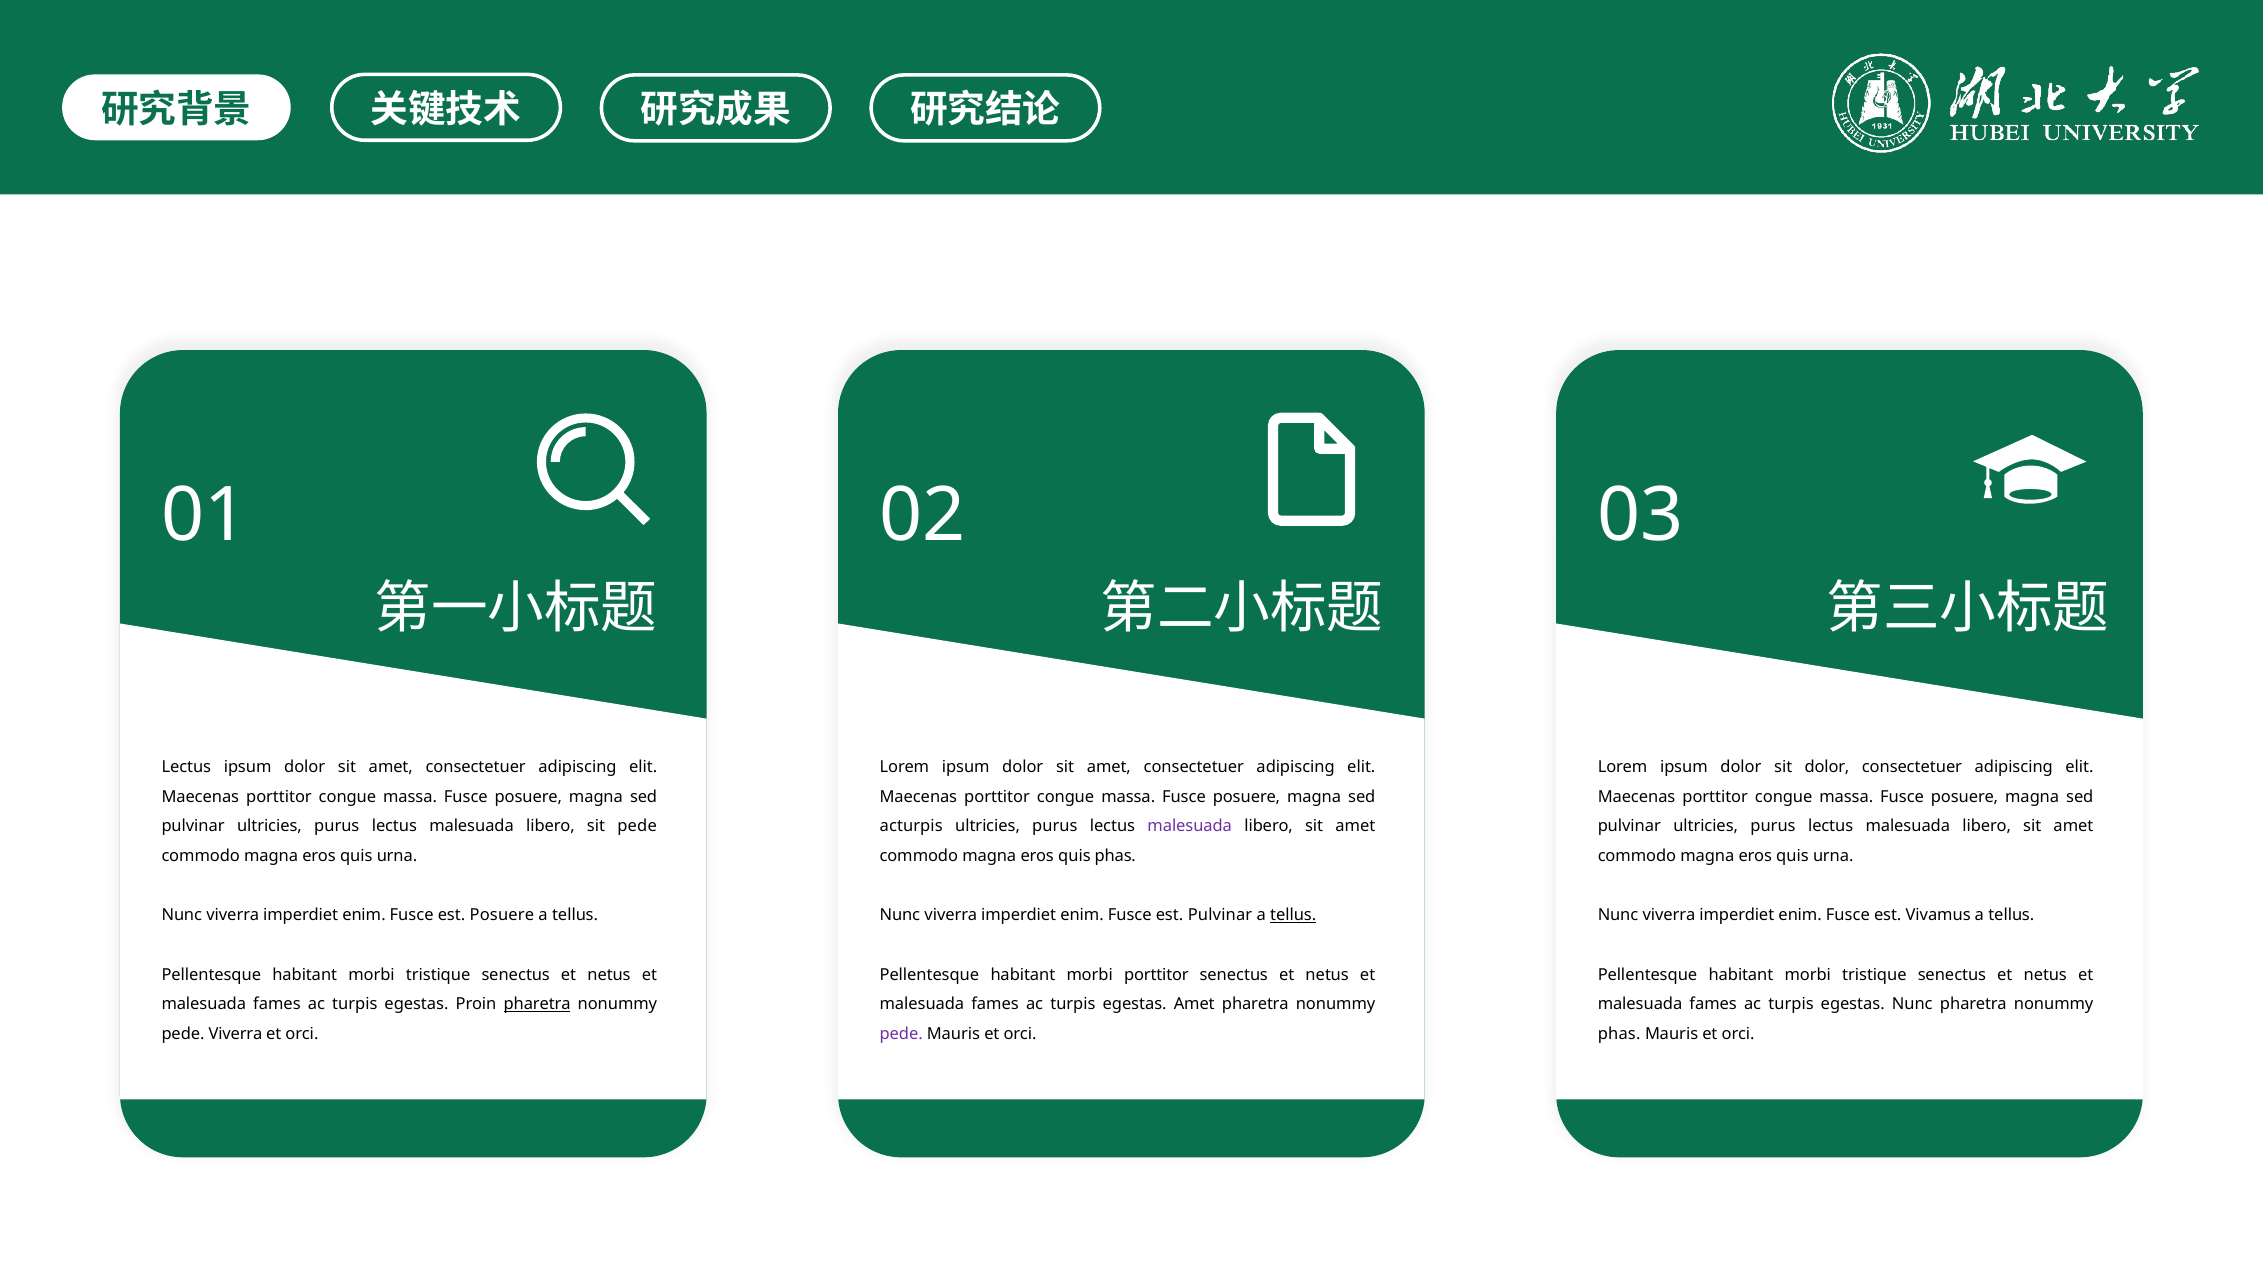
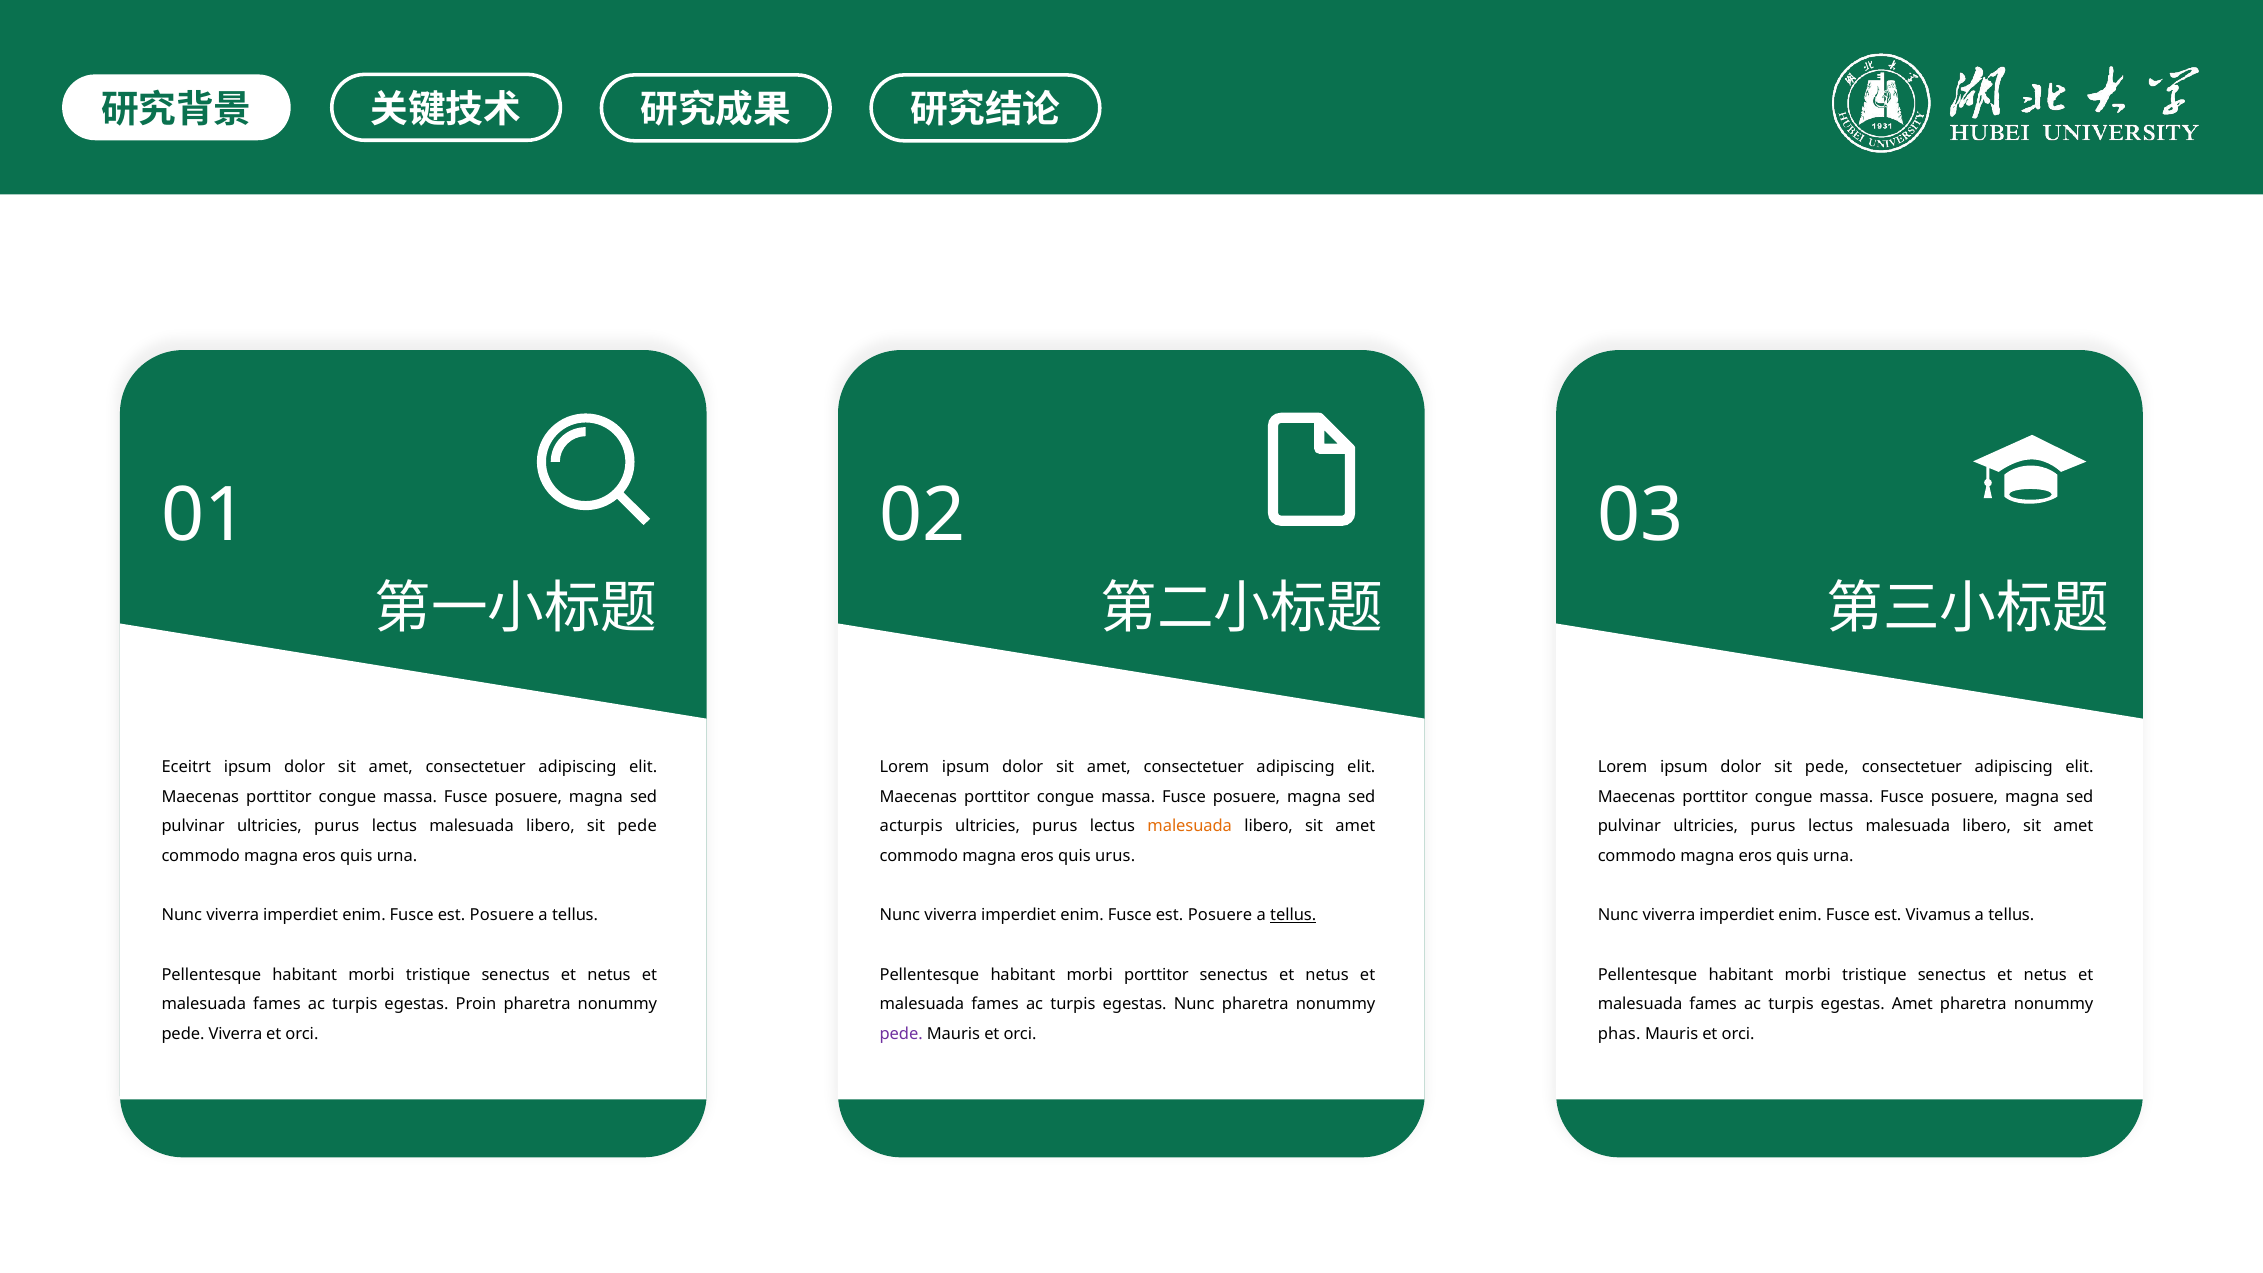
Lectus: Lectus -> Eceitrt (186, 767)
dolor sit dolor: dolor -> pede (1827, 767)
malesuada colour: purple -> orange (1190, 826)
quis phas: phas -> urus (1115, 856)
Pulvinar: Pulvinar -> Posuere (1220, 915)
pharetra underline: present -> none (537, 1004)
egestas Amet: Amet -> Nunc (1194, 1004)
egestas Nunc: Nunc -> Amet (1912, 1004)
